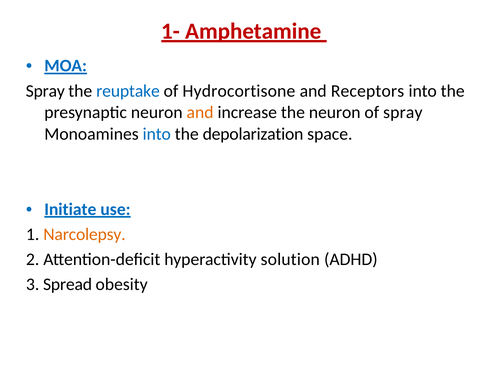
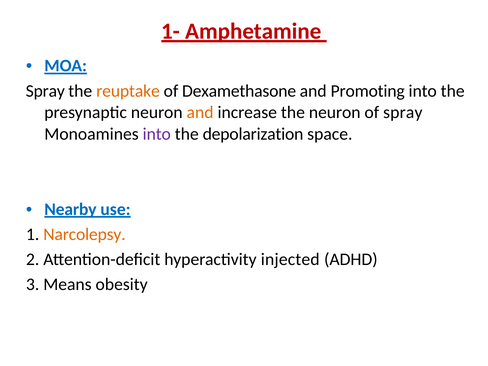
reuptake colour: blue -> orange (128, 91)
Hydrocortisone: Hydrocortisone -> Dexamethasone (239, 91)
Receptors: Receptors -> Promoting (368, 91)
into colour: blue -> purple (157, 134)
Initiate: Initiate -> Nearby (70, 209)
solution: solution -> injected (290, 259)
Spread: Spread -> Means (67, 284)
